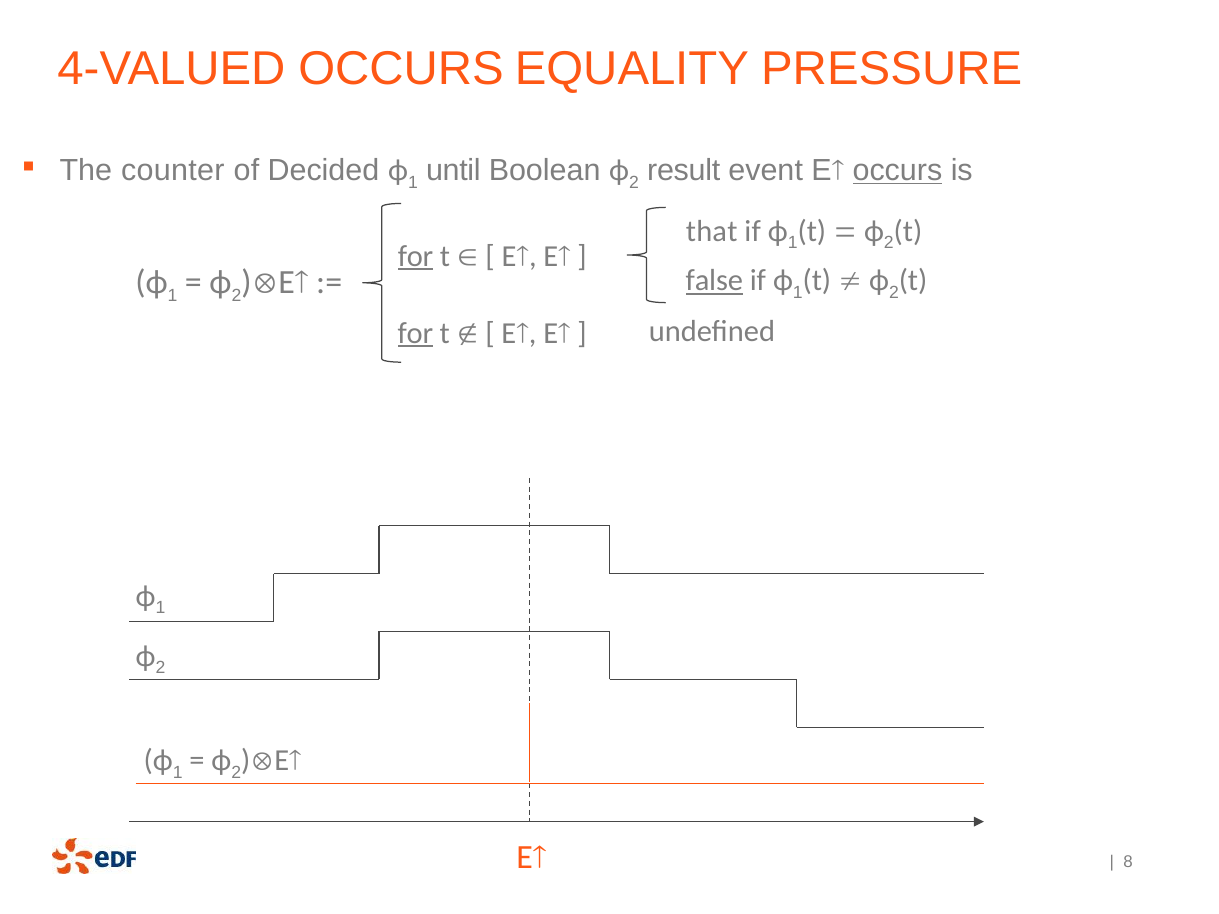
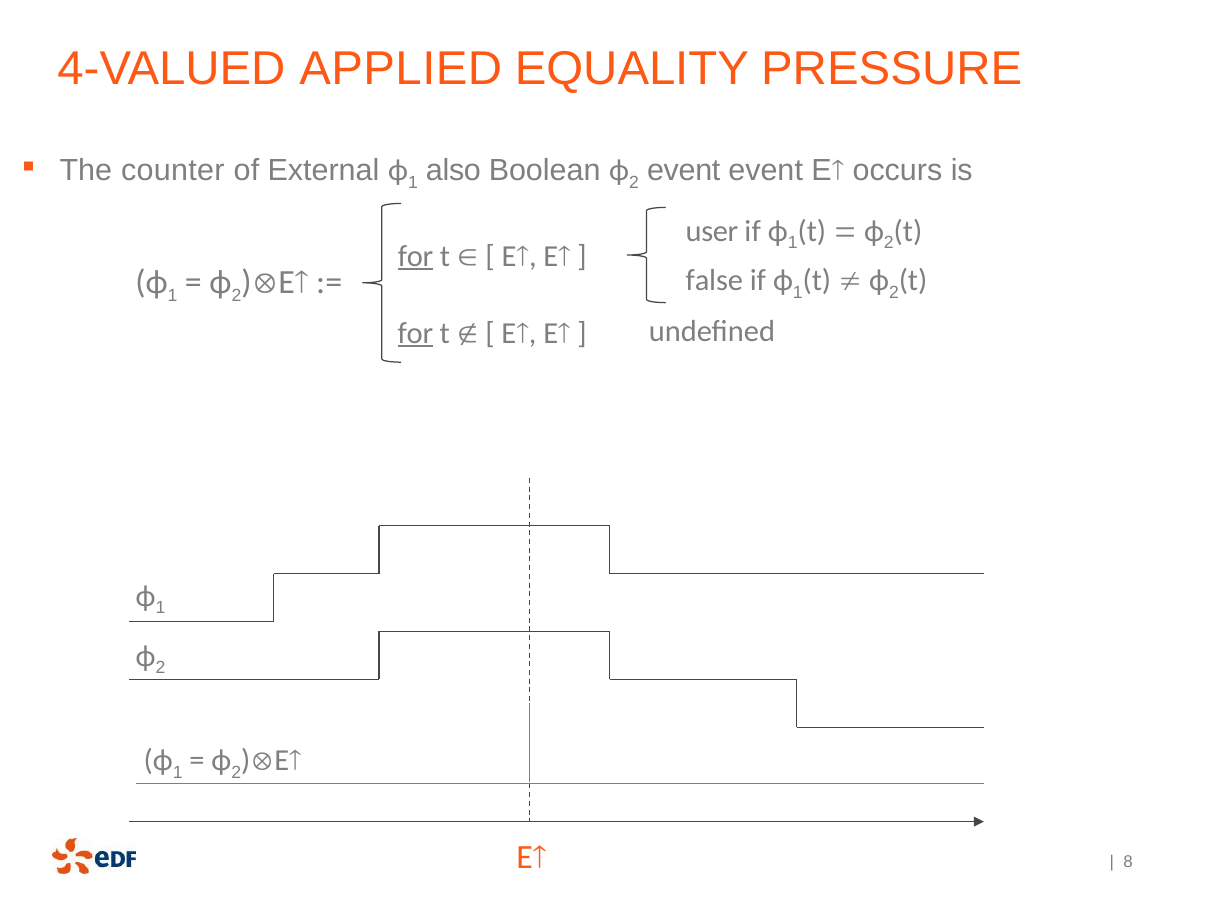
4-VALUED OCCURS: OCCURS -> APPLIED (401, 68)
Decided: Decided -> External (323, 170)
until: until -> also (453, 170)
result: result -> event (684, 170)
occurs underline: present -> none (897, 170)
that: that -> user (712, 231)
false underline: present -> none (714, 281)
